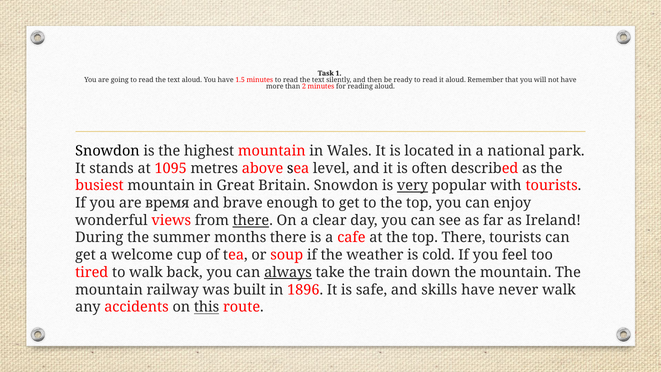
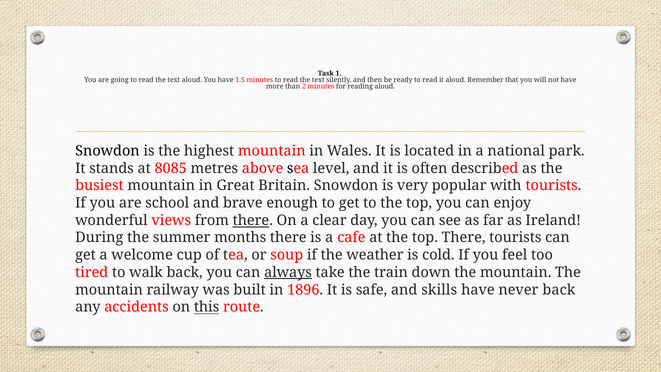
1095: 1095 -> 8085 (171, 168)
very underline: present -> none (412, 186)
время: время -> school (167, 203)
never walk: walk -> back (559, 290)
